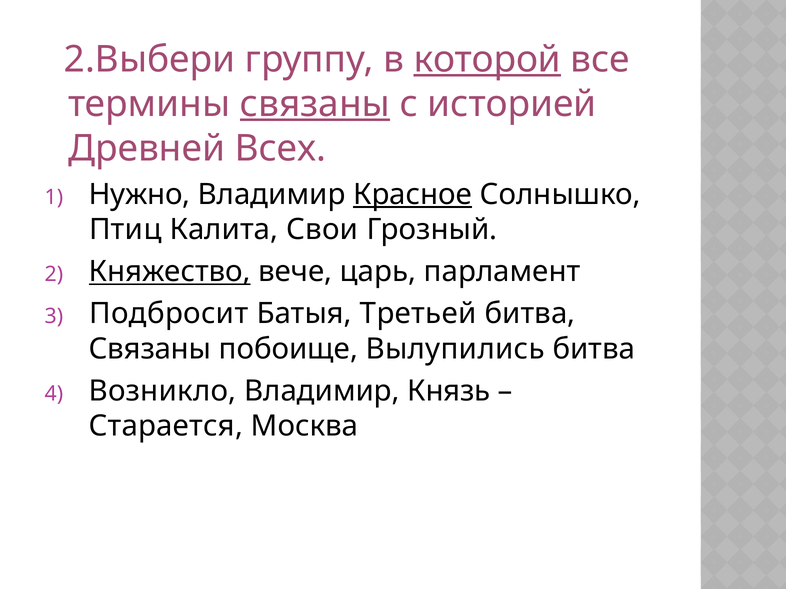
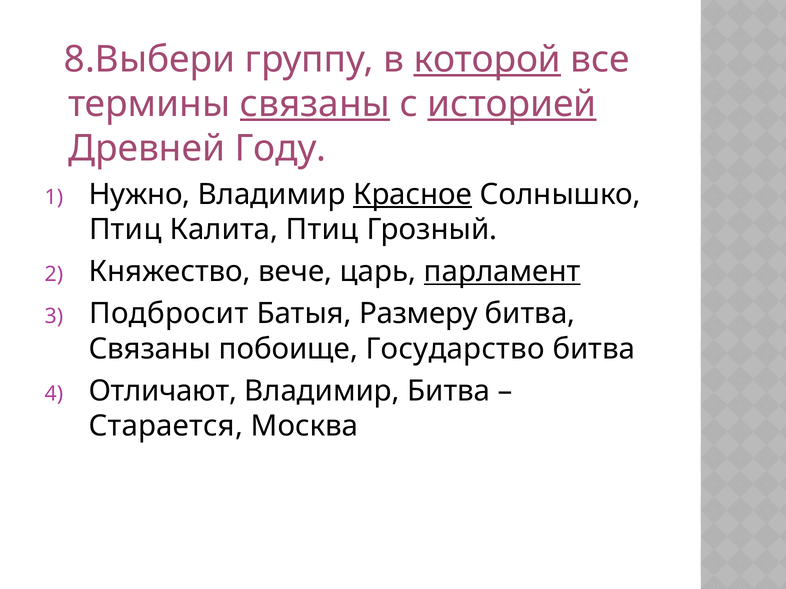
2.Выбери: 2.Выбери -> 8.Выбери (150, 59)
историей underline: none -> present (512, 104)
Всех: Всех -> Году (281, 148)
Калита Свои: Свои -> Птиц (322, 230)
Княжество underline: present -> none (170, 272)
парламент underline: none -> present (502, 272)
Третьей: Третьей -> Размеру (418, 314)
Вылупились: Вылупились -> Государство (455, 349)
Возникло: Возникло -> Отличают (163, 391)
Владимир Князь: Князь -> Битва (449, 391)
